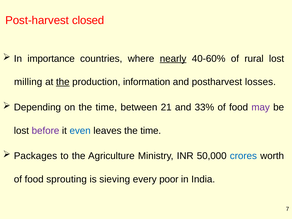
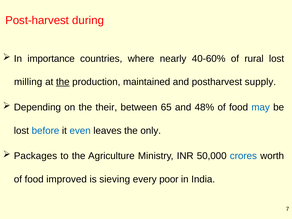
closed: closed -> during (88, 20)
nearly underline: present -> none (173, 59)
information: information -> maintained (147, 82)
losses: losses -> supply (260, 82)
on the time: time -> their (106, 107)
21: 21 -> 65 (166, 107)
33%: 33% -> 48% (204, 107)
may colour: purple -> blue (261, 107)
before colour: purple -> blue (45, 131)
leaves the time: time -> only (151, 131)
sprouting: sprouting -> improved (67, 179)
